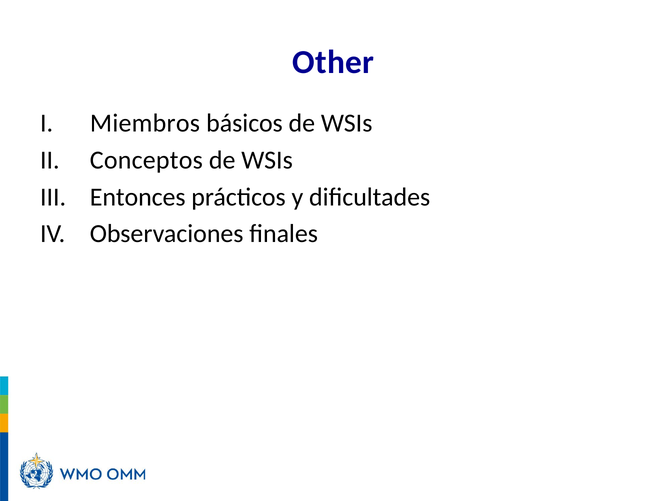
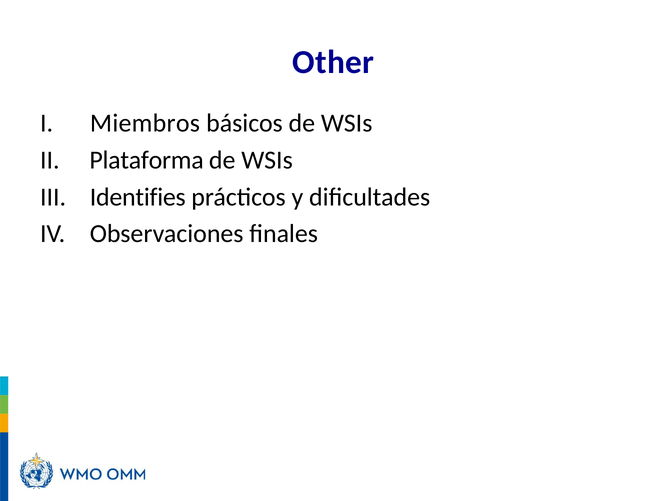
Conceptos: Conceptos -> Plataforma (147, 160)
Entonces: Entonces -> Identifies (138, 197)
